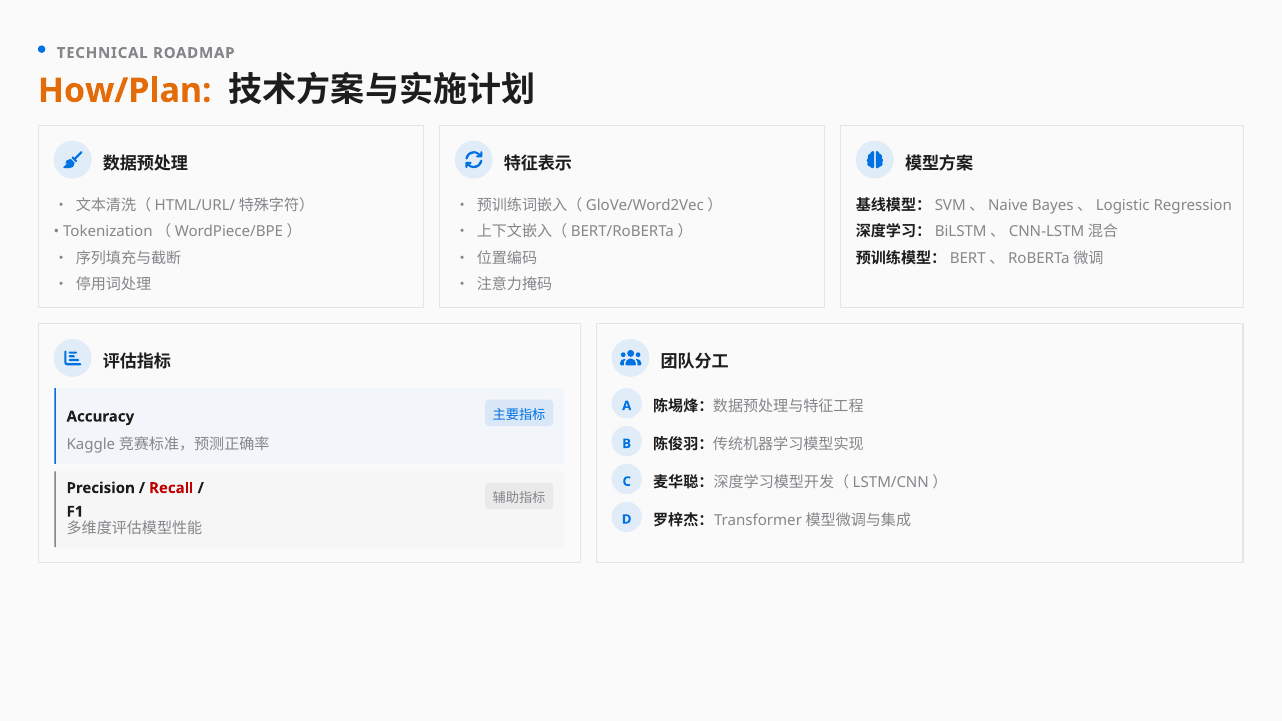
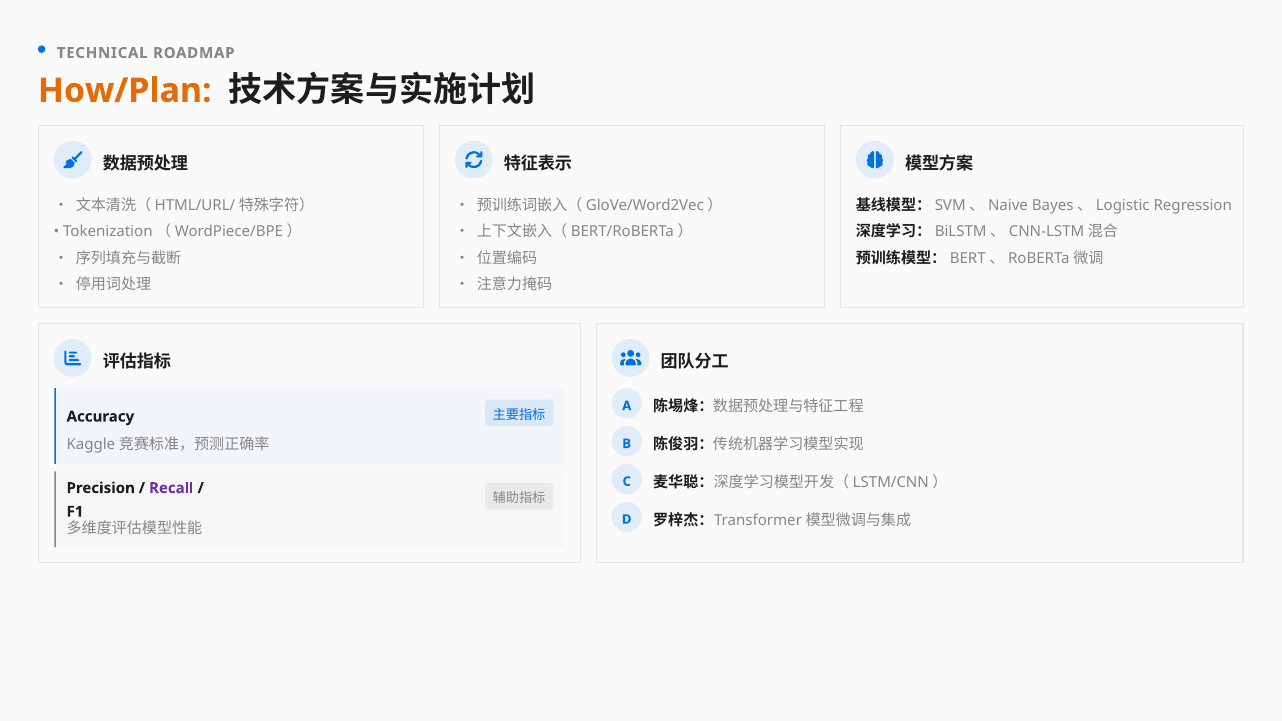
Recall colour: red -> purple (171, 488)
